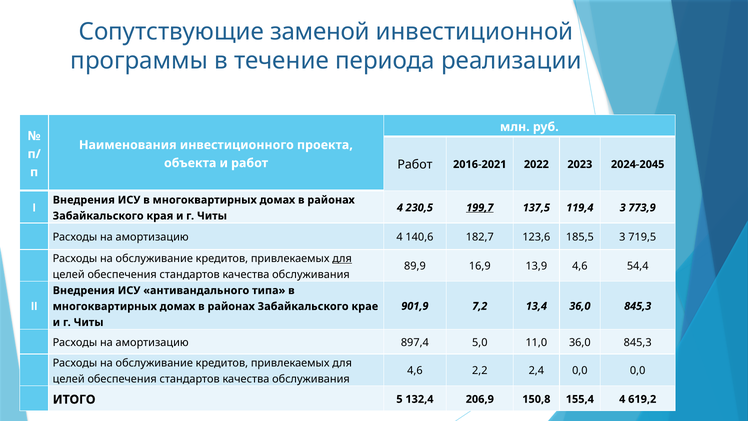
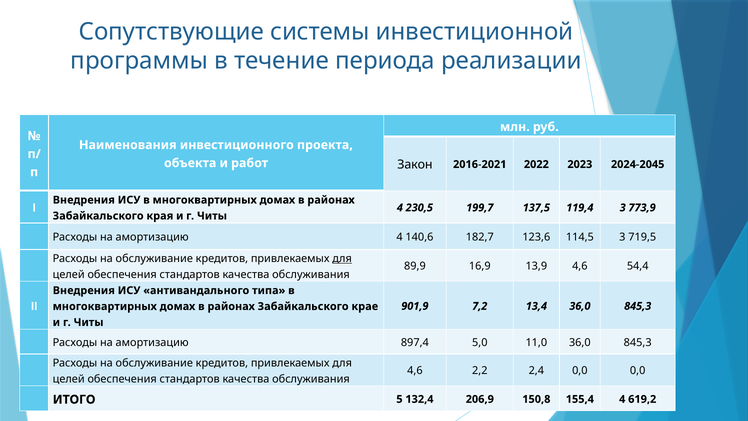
заменой: заменой -> системы (320, 32)
Работ: Работ -> Закон (415, 165)
199,7 underline: present -> none (480, 208)
185,5: 185,5 -> 114,5 (580, 237)
